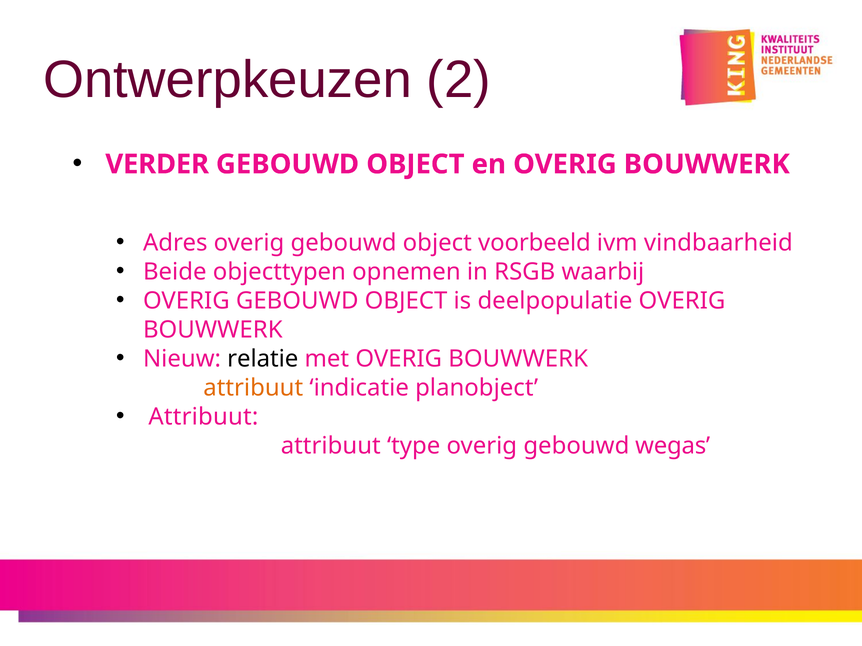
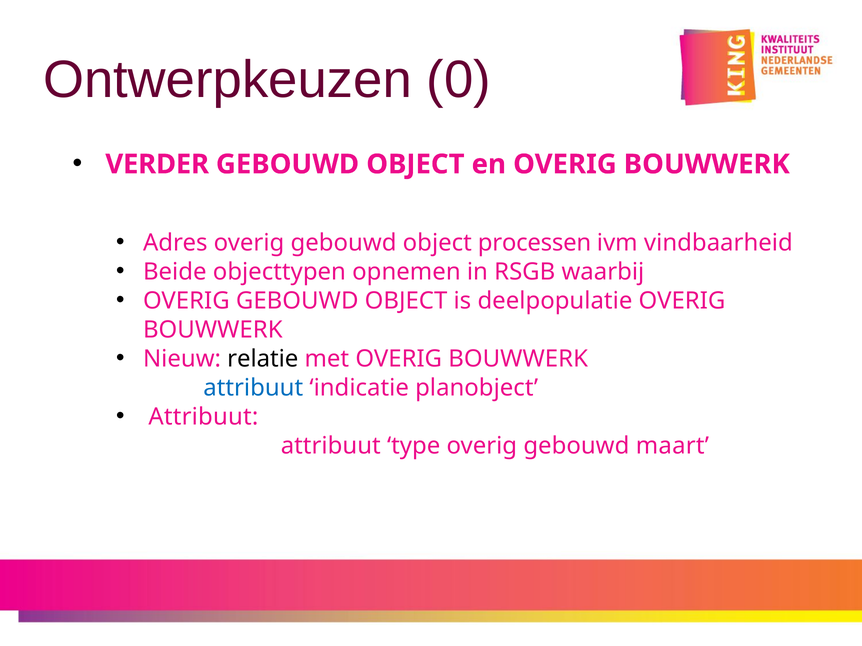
2: 2 -> 0 (459, 80)
voorbeeld: voorbeeld -> processen (535, 243)
attribuut colour: orange -> blue (253, 388)
wegas: wegas -> maart (672, 446)
